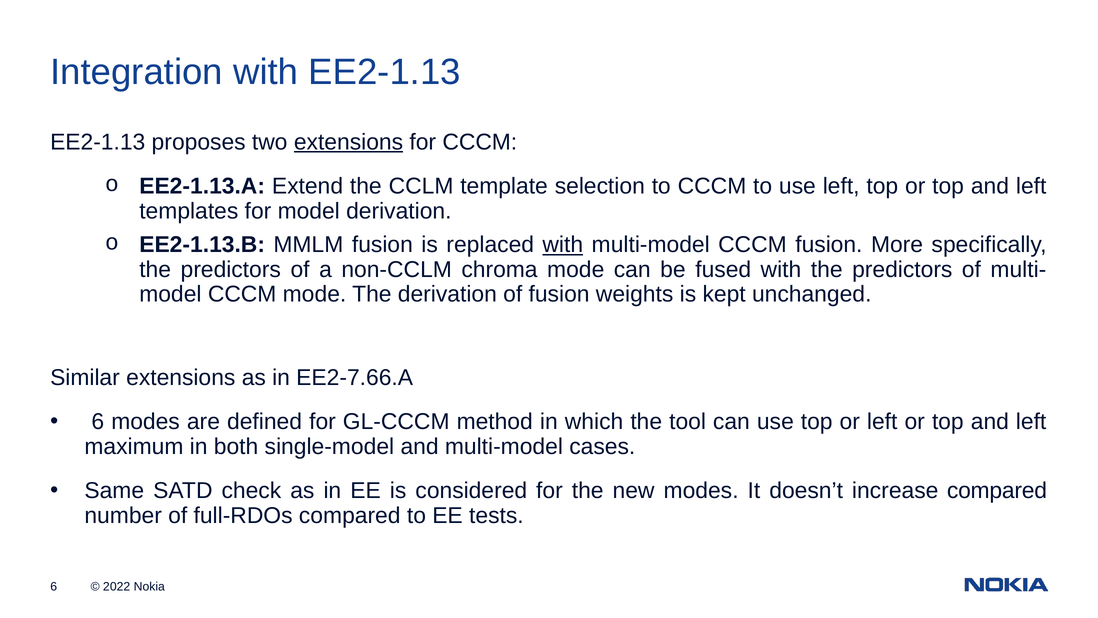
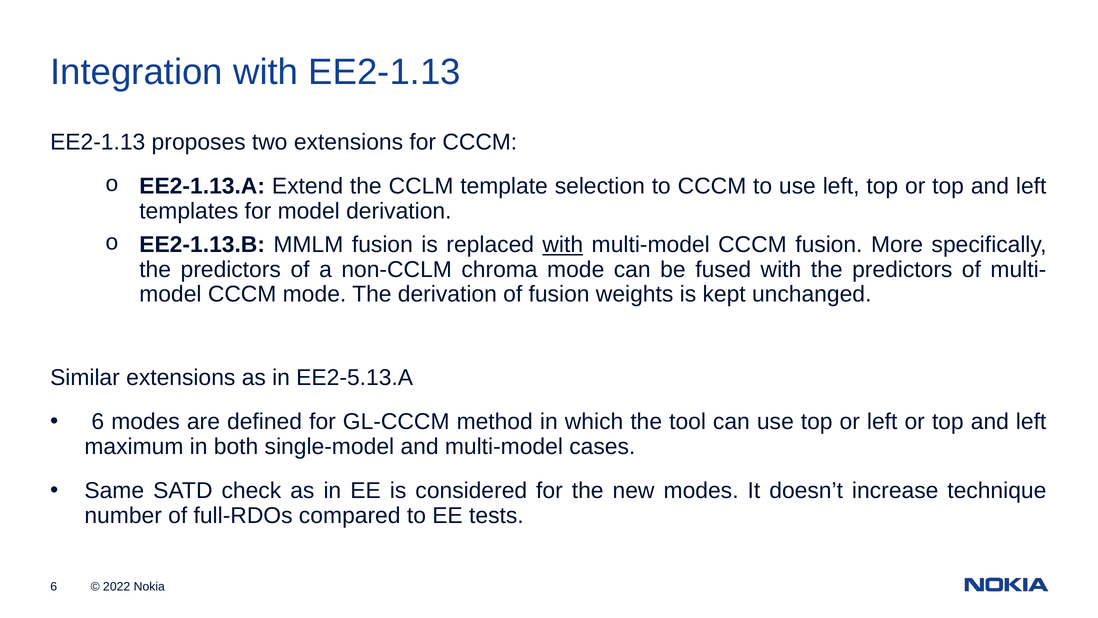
extensions underline: present -> none (348, 142)
EE2-7.66.A: EE2-7.66.A -> EE2-5.13.A (355, 377)
increase compared: compared -> technique (997, 491)
